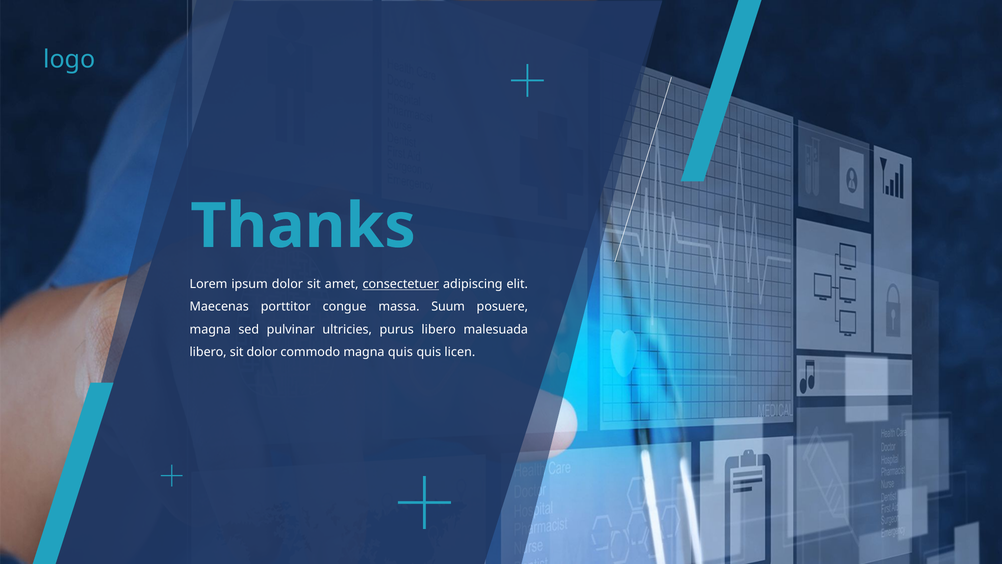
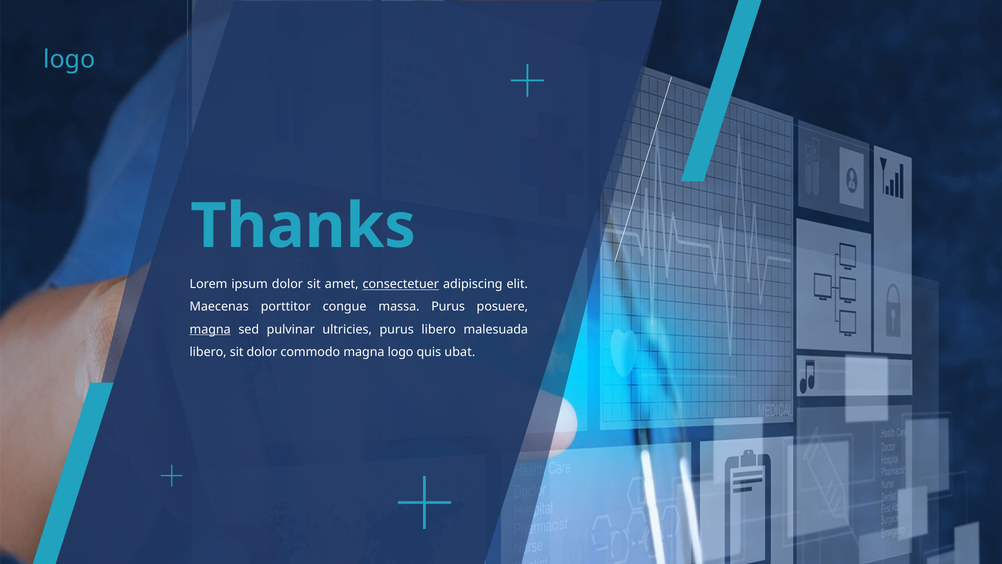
massa Suum: Suum -> Purus (448, 307)
magna underline: none -> present (210, 329)
magna quis: quis -> logo (401, 352)
licen: licen -> ubat (460, 352)
